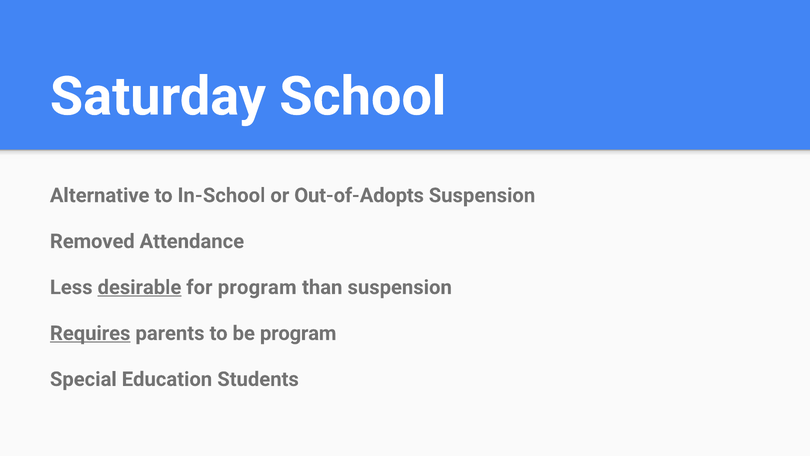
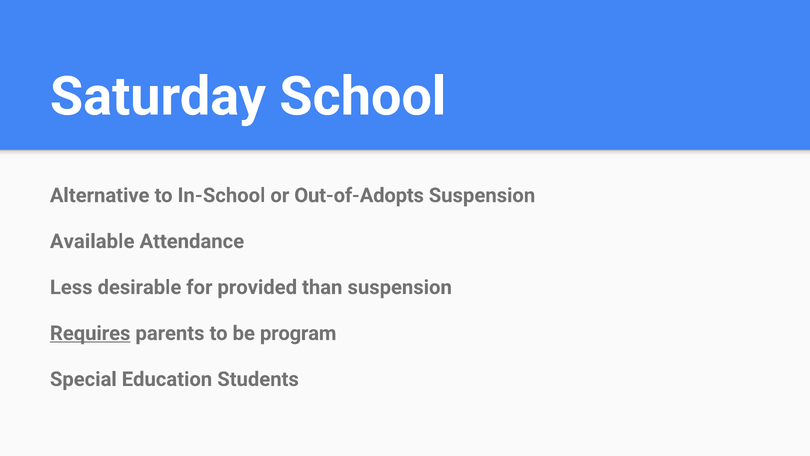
Removed: Removed -> Available (92, 241)
desirable underline: present -> none (139, 287)
for program: program -> provided (257, 287)
